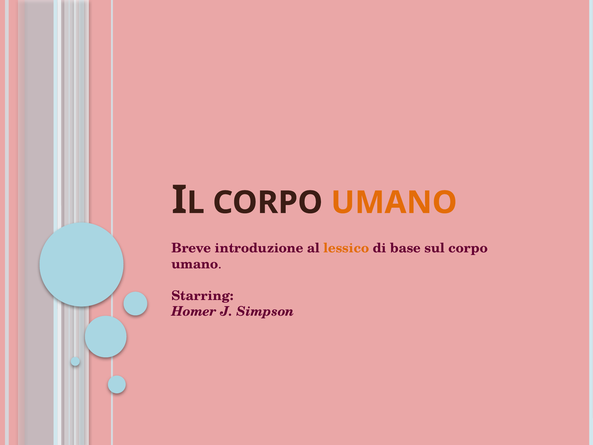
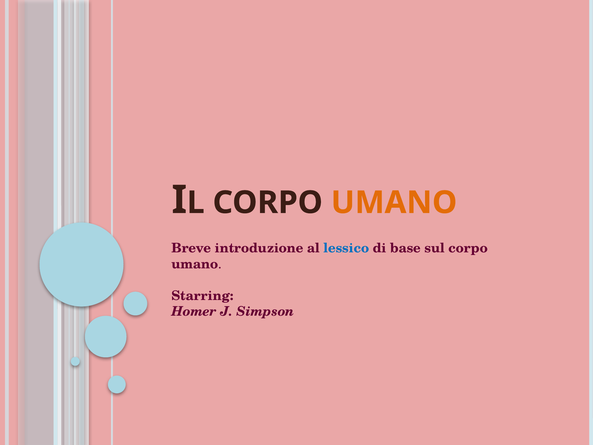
lessico colour: orange -> blue (346, 248)
